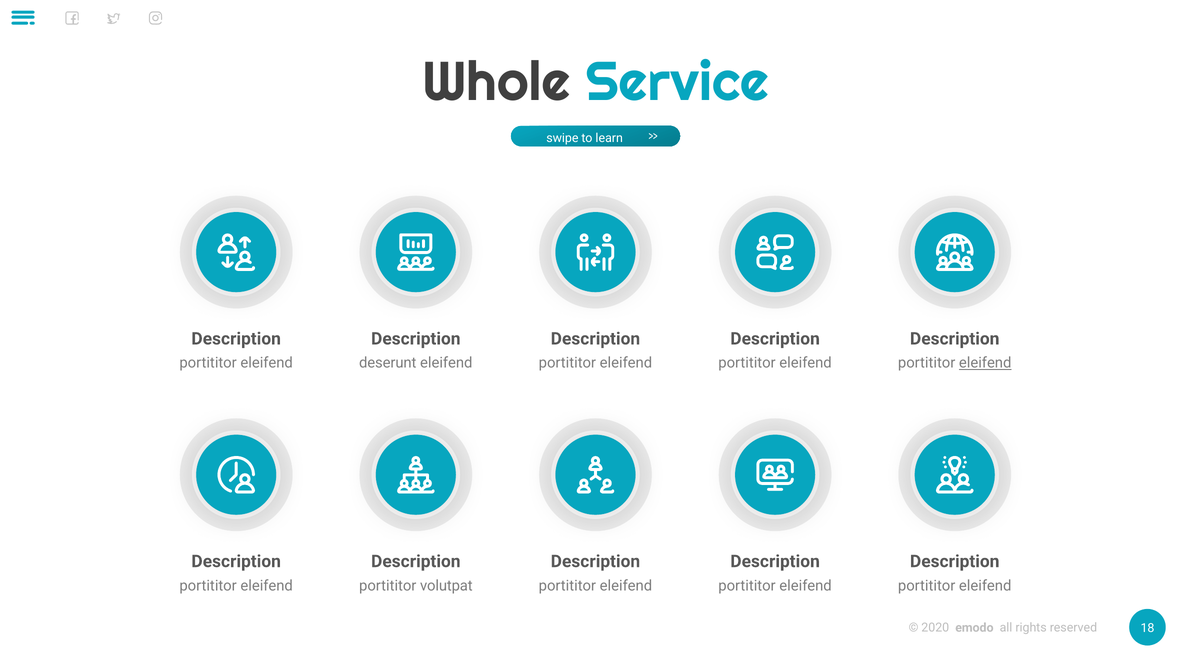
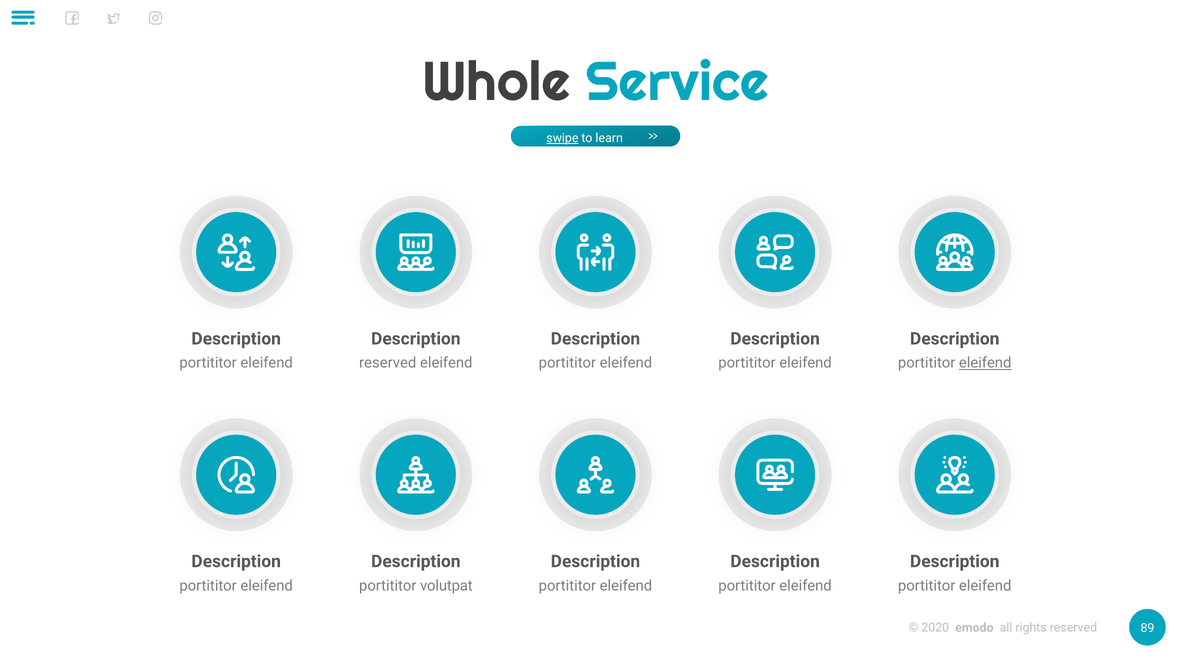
swipe underline: none -> present (562, 138)
deserunt: deserunt -> reserved (388, 363)
18: 18 -> 89 (1147, 628)
